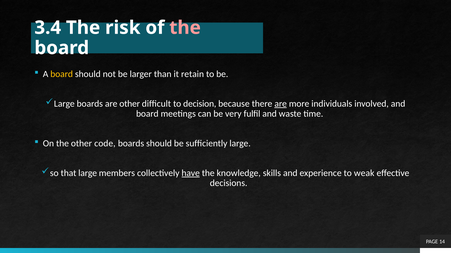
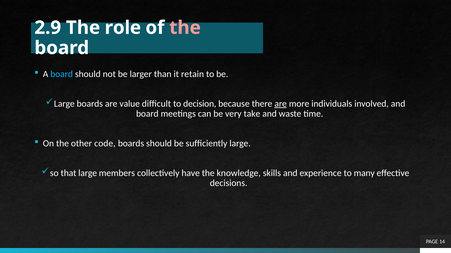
3.4: 3.4 -> 2.9 (48, 28)
risk: risk -> role (123, 28)
board colour: yellow -> light blue (62, 74)
are other: other -> value (130, 104)
fulﬁl: fulﬁl -> take (252, 114)
have underline: present -> none (191, 173)
weak: weak -> many (364, 173)
